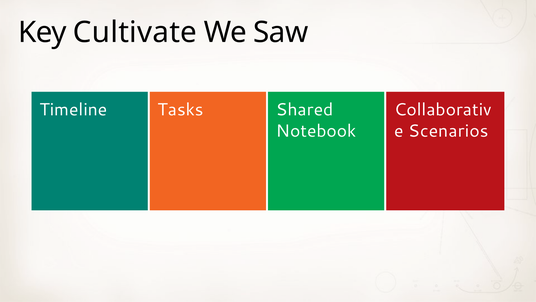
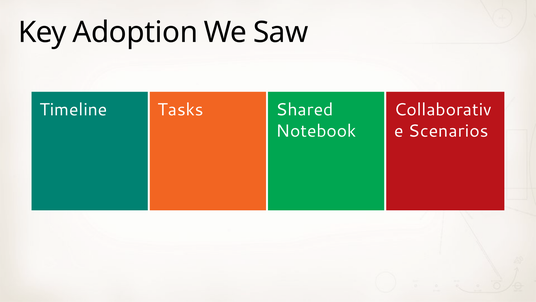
Cultivate: Cultivate -> Adoption (135, 32)
